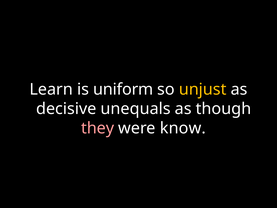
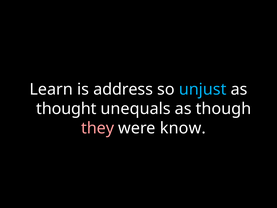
uniform: uniform -> address (123, 89)
unjust colour: yellow -> light blue (203, 89)
decisive: decisive -> thought (66, 109)
